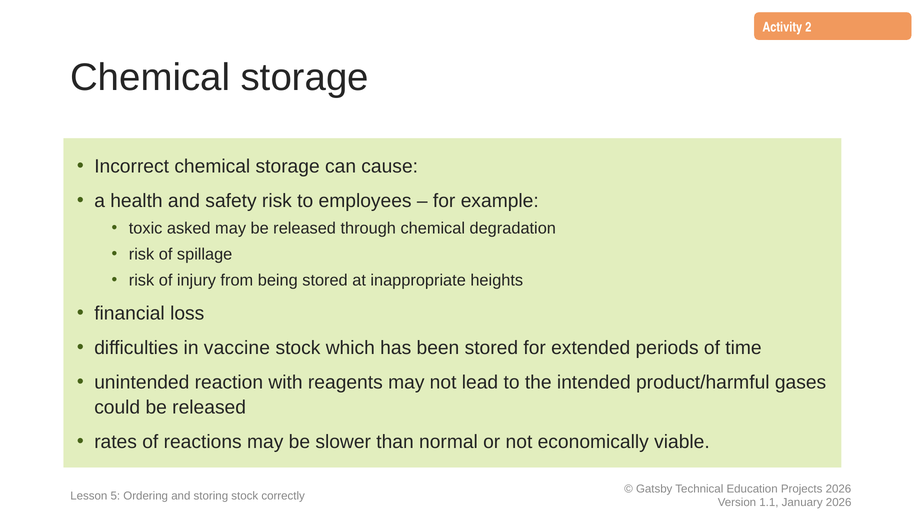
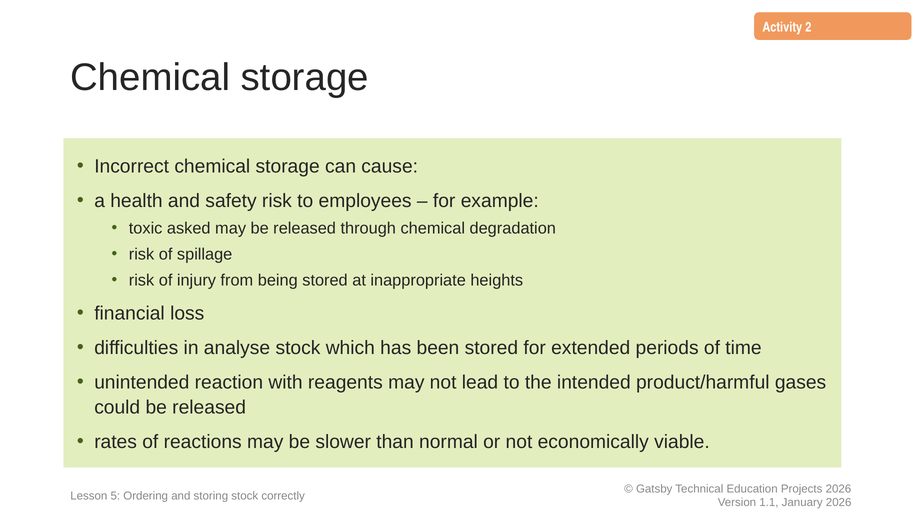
vaccine: vaccine -> analyse (237, 348)
